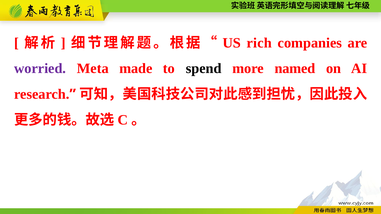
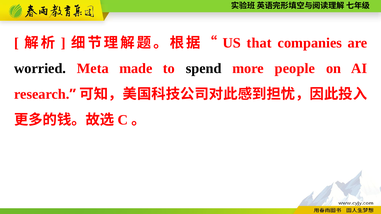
rich: rich -> that (259, 43)
worried colour: purple -> black (40, 69)
named: named -> people (295, 69)
